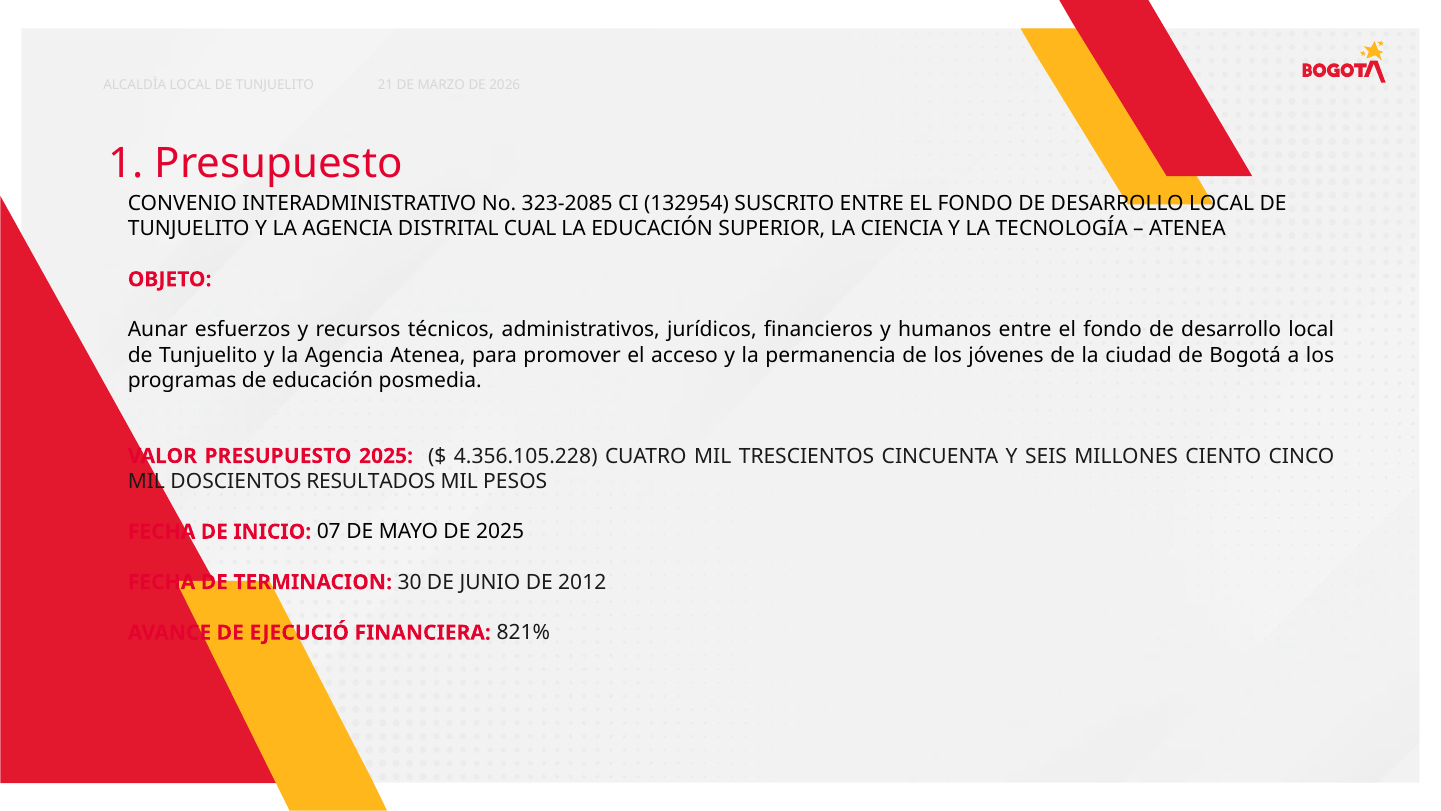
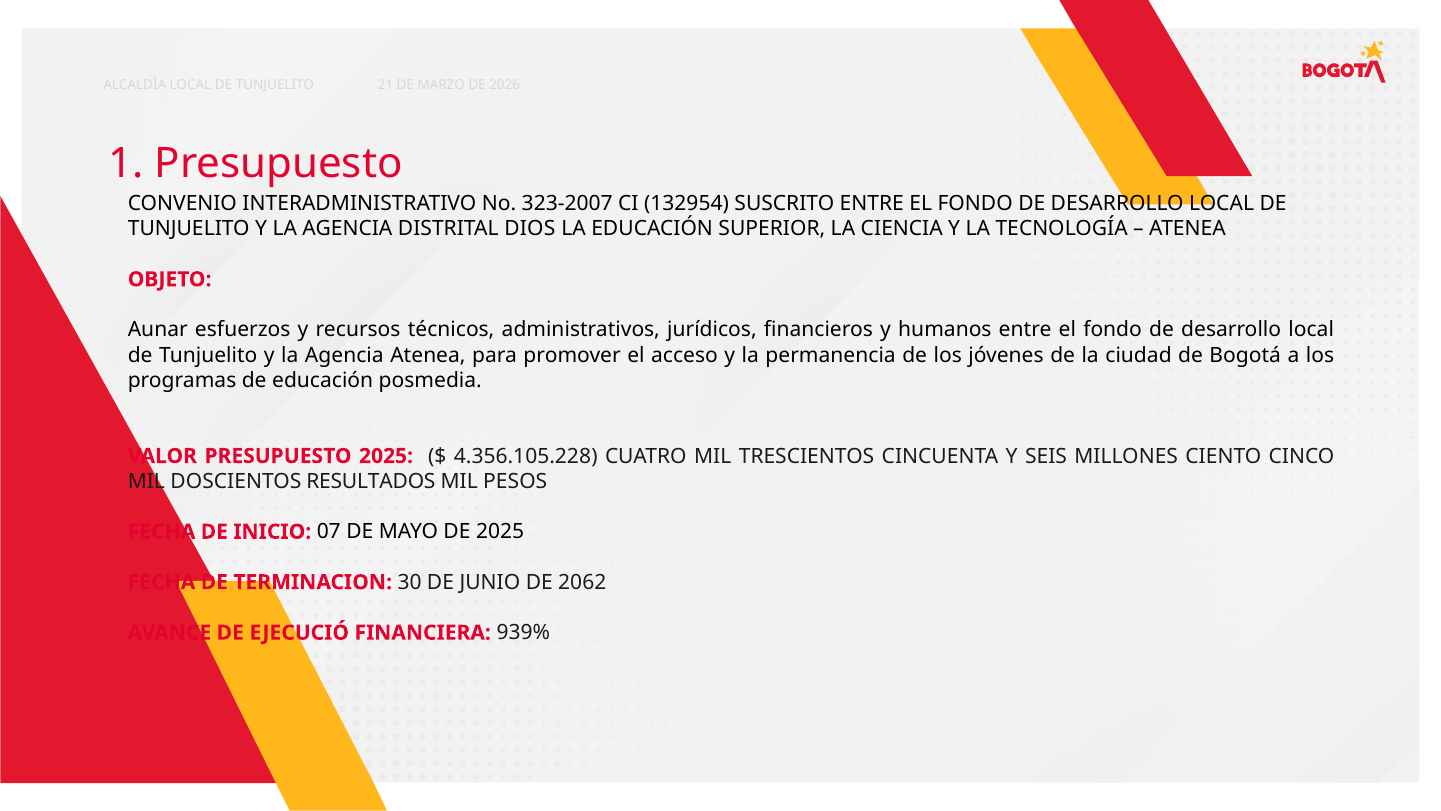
323-2085: 323-2085 -> 323-2007 (567, 204)
CUAL: CUAL -> DIOS (530, 229)
2012: 2012 -> 2062 (582, 582)
821%: 821% -> 939% (523, 632)
